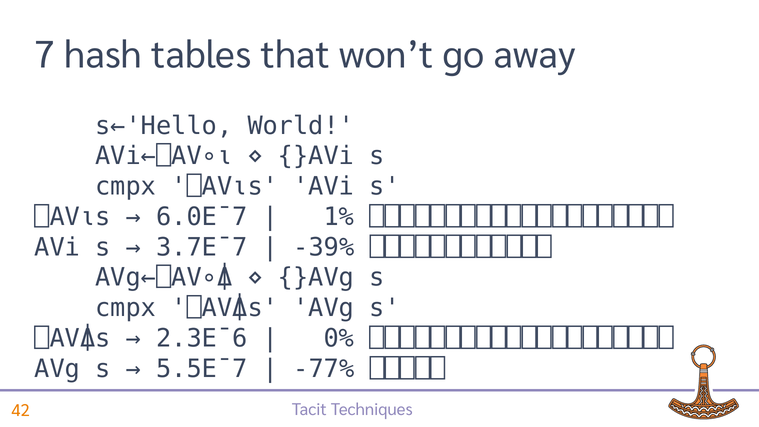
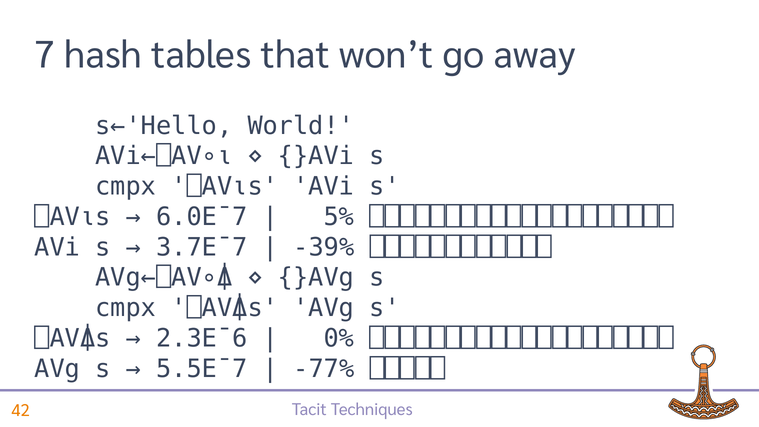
1%: 1% -> 5% (339, 217)
